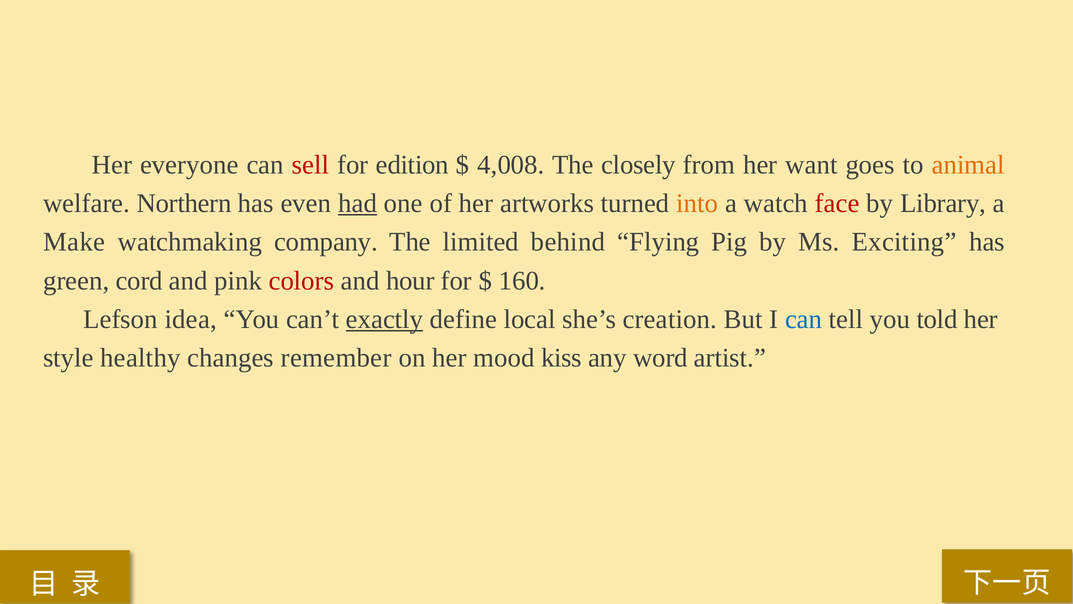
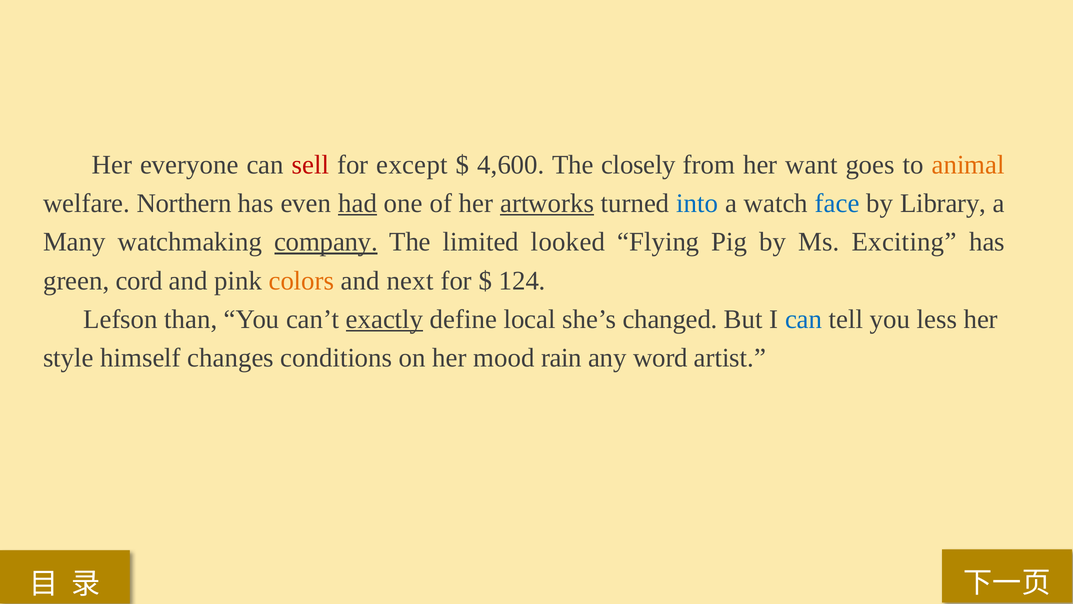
edition: edition -> except (412, 165)
4,008: 4,008 -> 4,600 (511, 165)
artworks underline: none -> present (547, 203)
into colour: orange -> blue (697, 203)
face colour: red -> blue (837, 203)
Make: Make -> Many (74, 242)
company underline: none -> present (326, 242)
behind: behind -> looked (568, 242)
colors colour: red -> orange (301, 280)
hour: hour -> next (410, 280)
160: 160 -> 124 (522, 280)
idea: idea -> than (191, 319)
creation: creation -> changed (670, 319)
told: told -> less (937, 319)
healthy: healthy -> himself (141, 358)
remember: remember -> conditions (336, 358)
kiss: kiss -> rain (561, 358)
